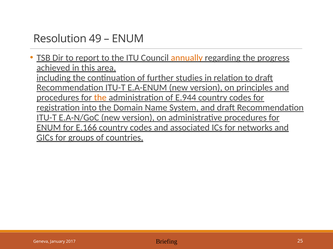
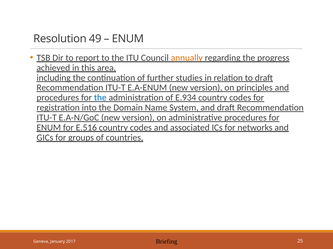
the colour: orange -> blue (100, 98)
E.944: E.944 -> E.934 (186, 98)
E.166: E.166 -> E.516 (86, 128)
